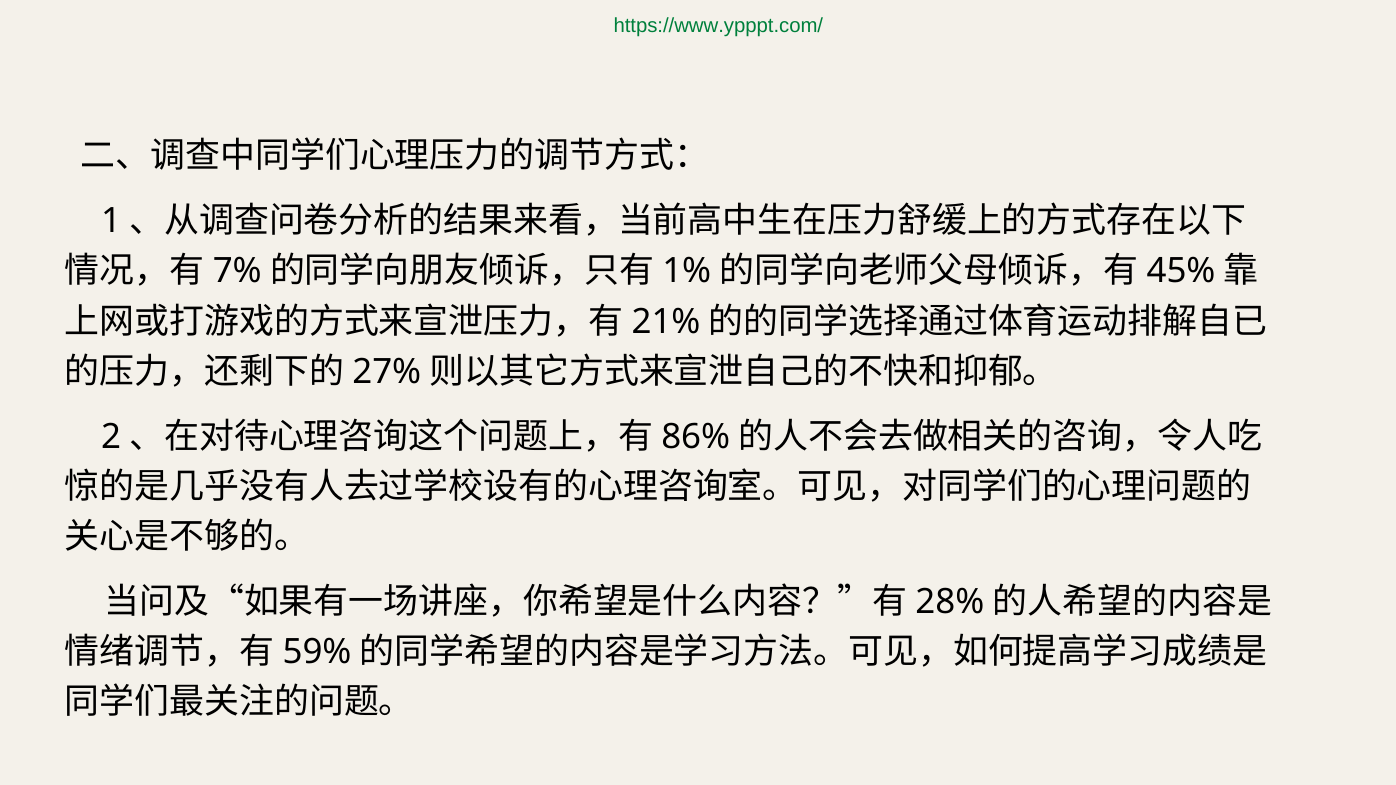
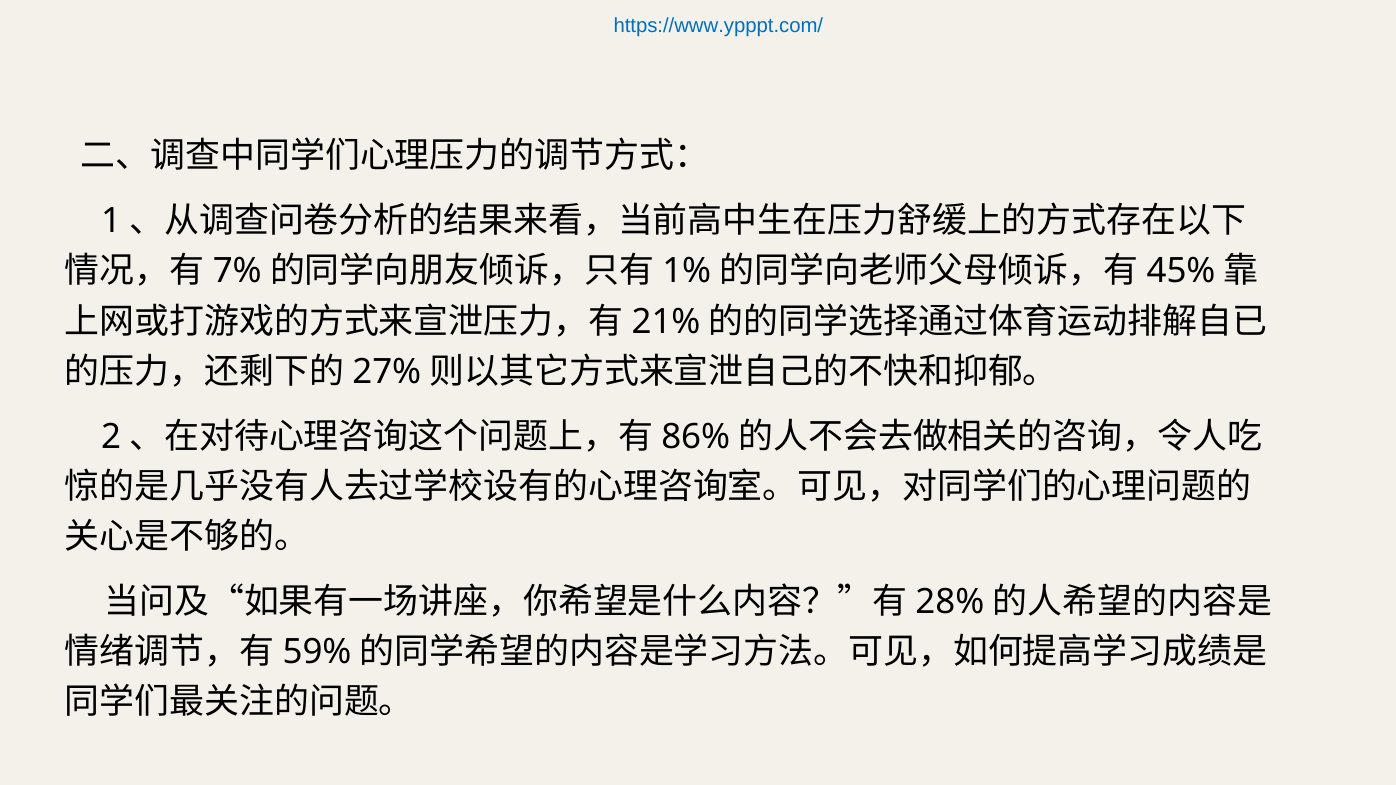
https://www.ypppt.com/ colour: green -> blue (718, 26)
